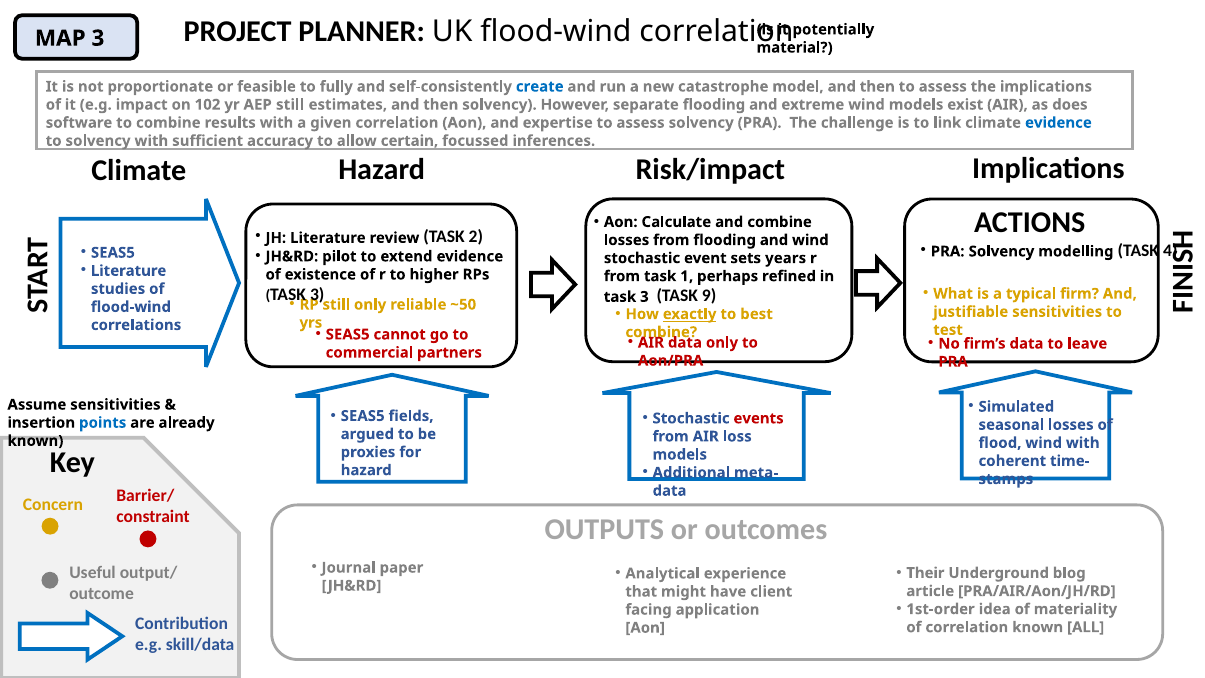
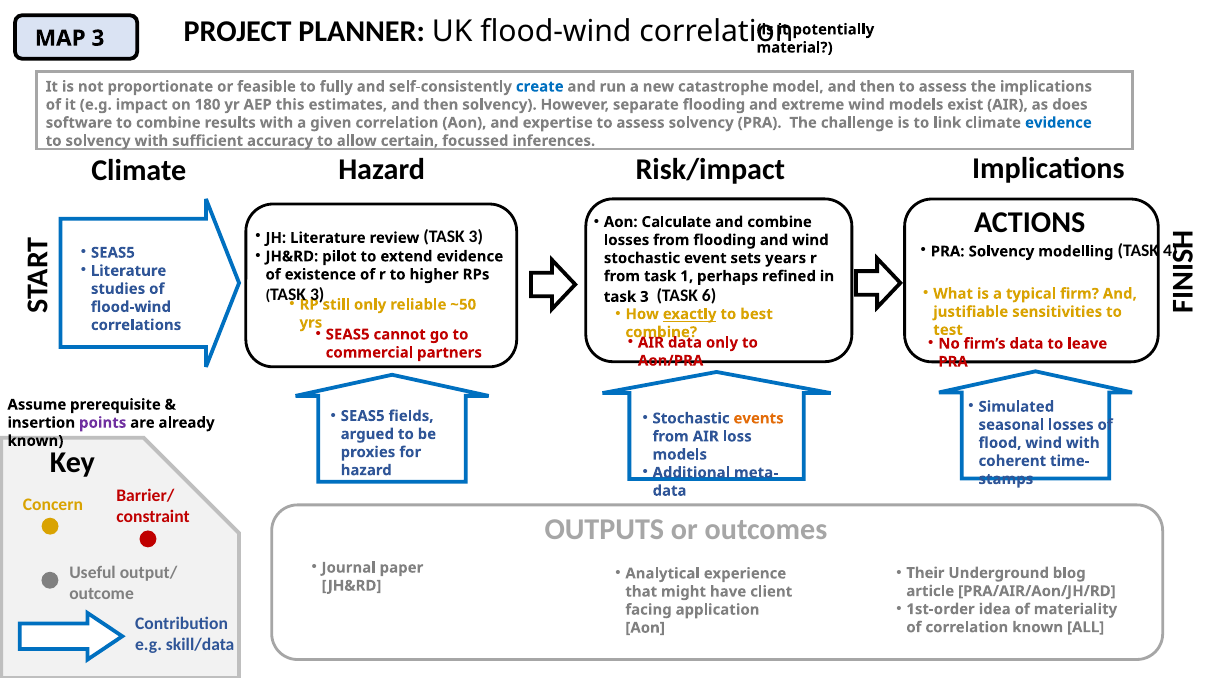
102: 102 -> 180 (208, 105)
AEP still: still -> this (290, 105)
review TASK 2: 2 -> 3 (476, 237)
9: 9 -> 6 (709, 296)
Assume sensitivities: sensitivities -> prerequisite (115, 405)
events colour: red -> orange (759, 418)
points colour: blue -> purple (103, 423)
